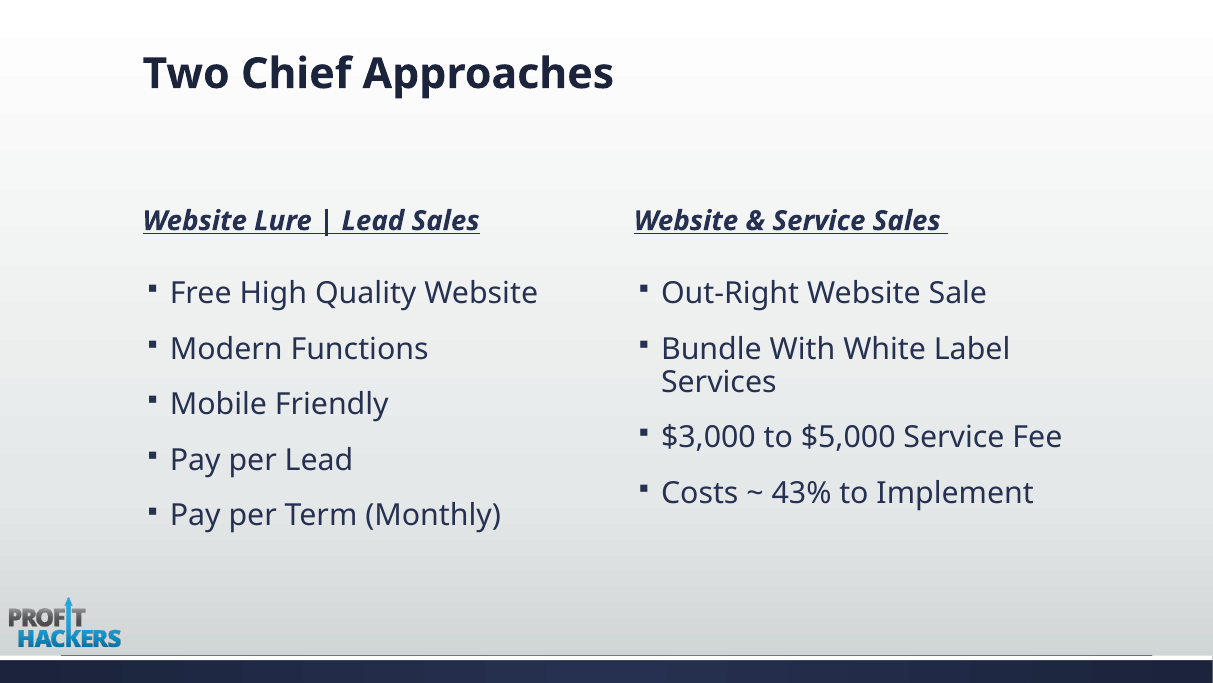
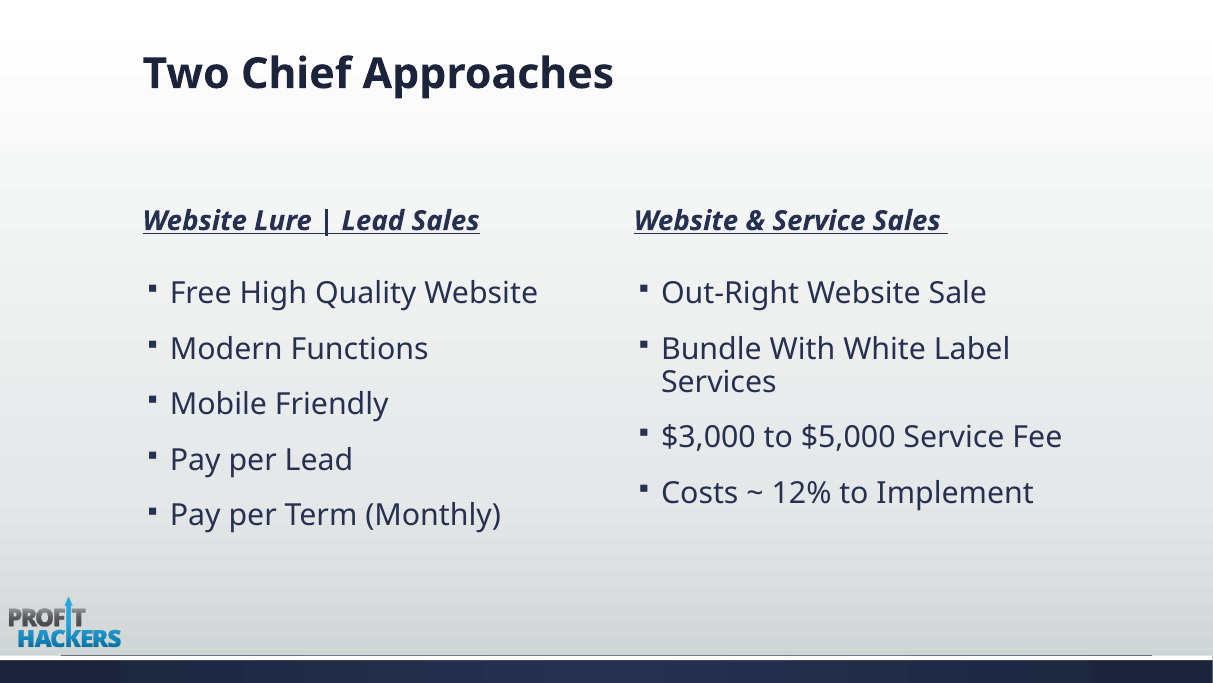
43%: 43% -> 12% (802, 493)
